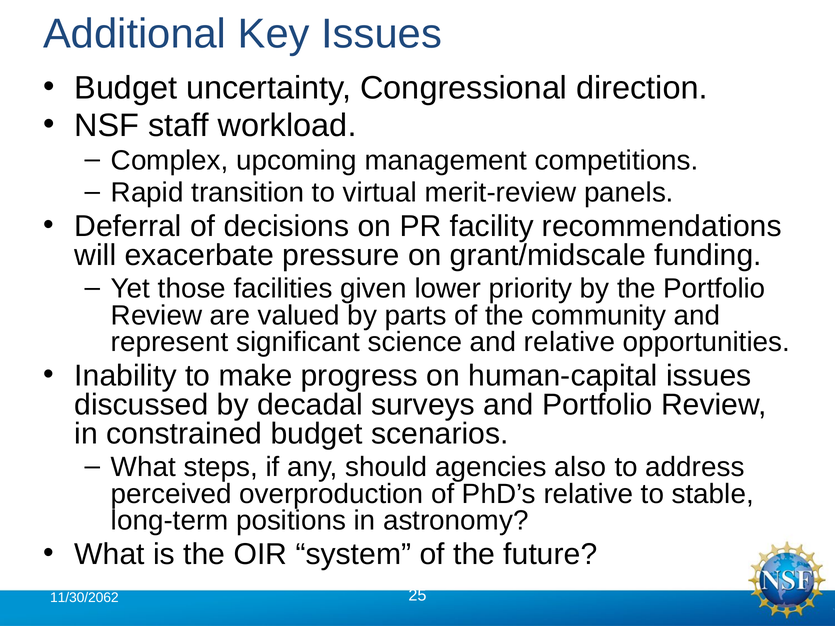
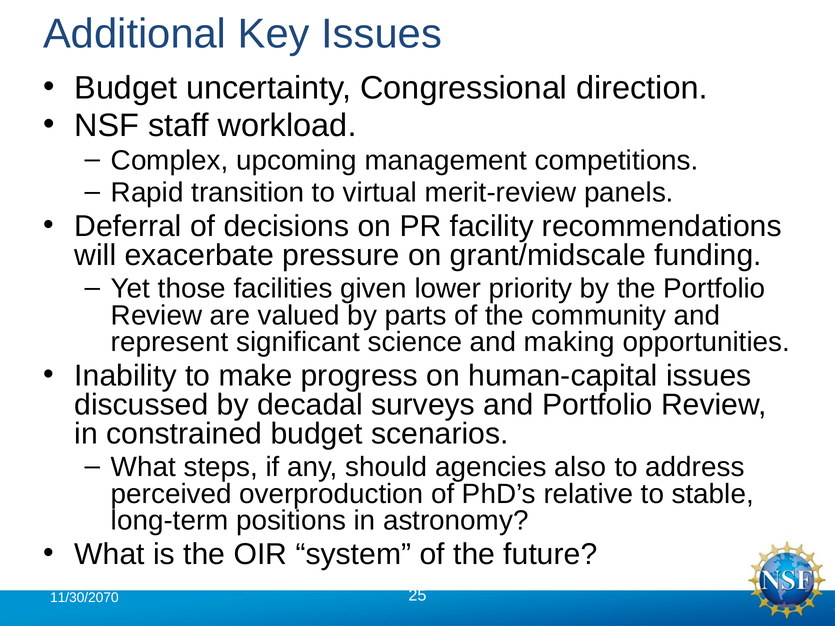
and relative: relative -> making (569, 342)
11/30/2062: 11/30/2062 -> 11/30/2070 (84, 598)
